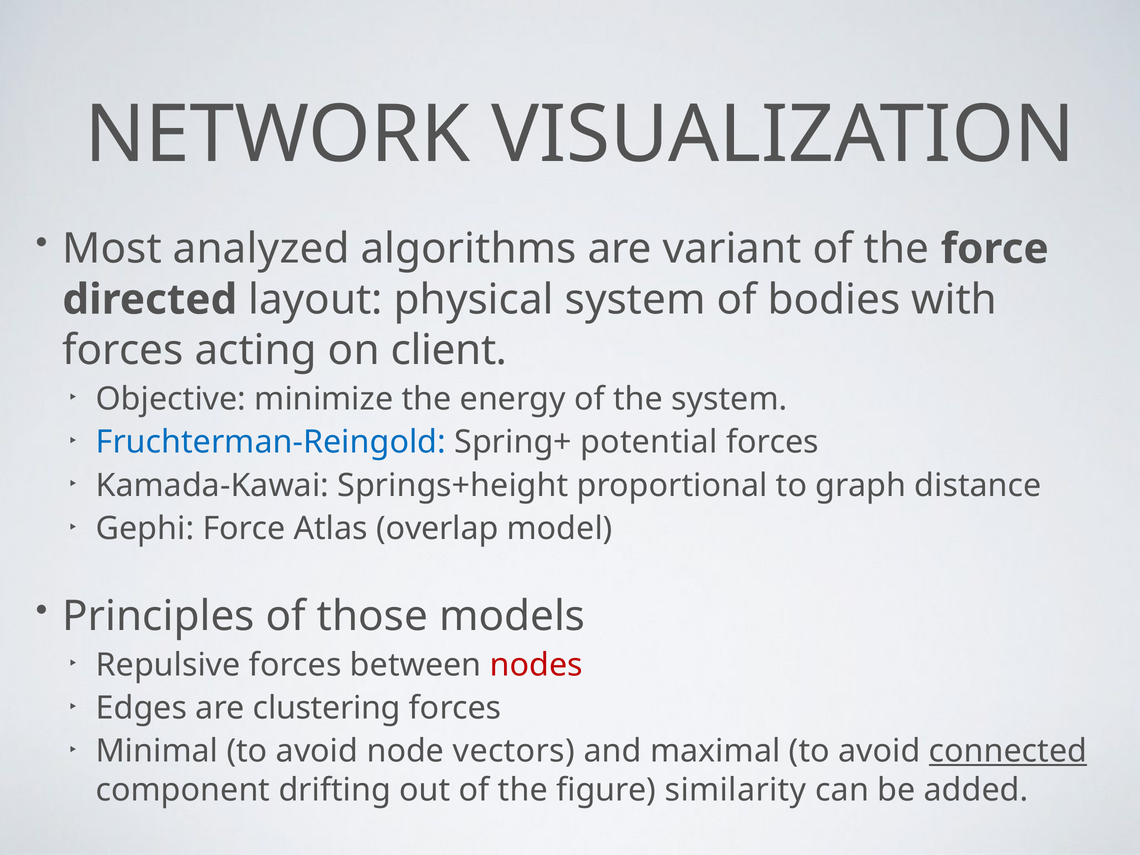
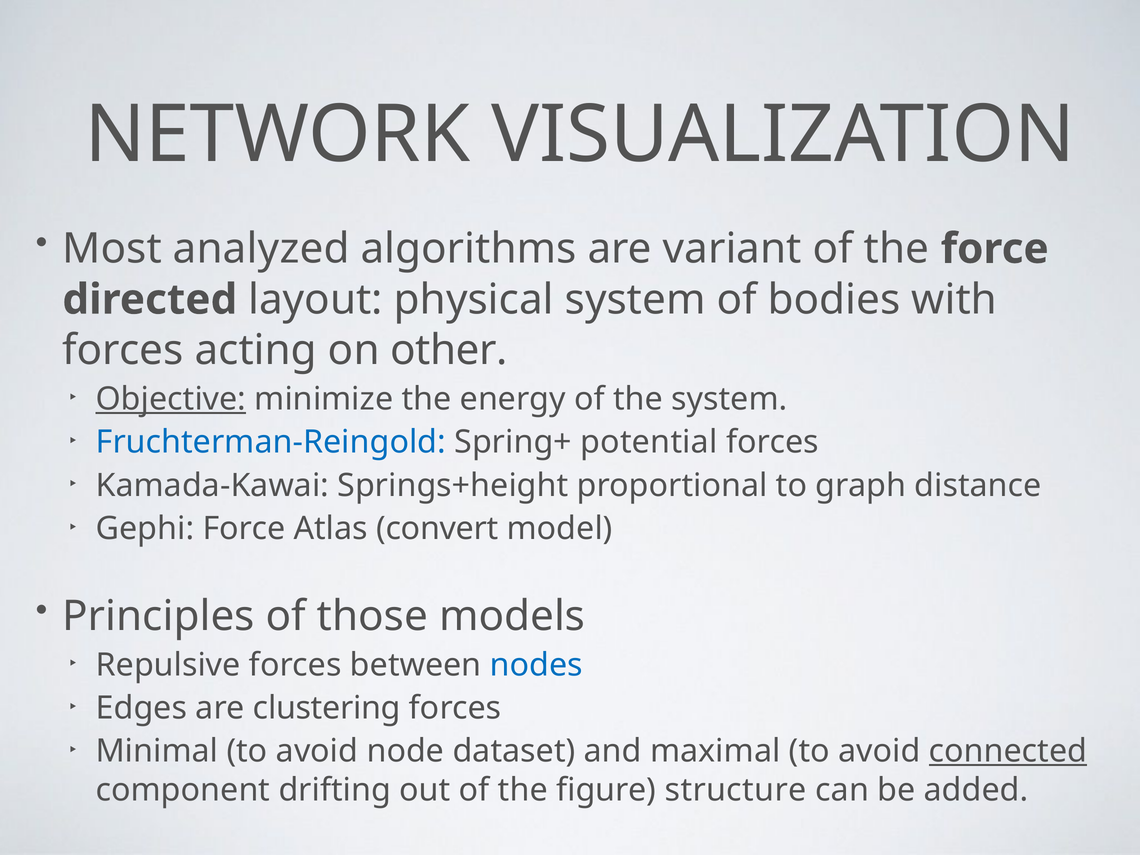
client: client -> other (449, 350)
Objective underline: none -> present (171, 399)
overlap: overlap -> convert (437, 529)
nodes colour: red -> blue (536, 665)
vectors: vectors -> dataset (514, 751)
similarity: similarity -> structure (736, 790)
